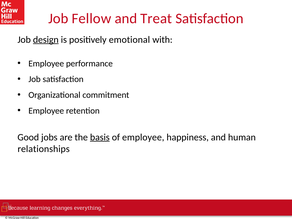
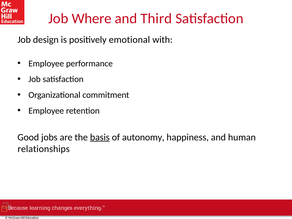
Fellow: Fellow -> Where (92, 19)
Treat: Treat -> Third (156, 19)
design underline: present -> none (46, 40)
of employee: employee -> autonomy (143, 137)
